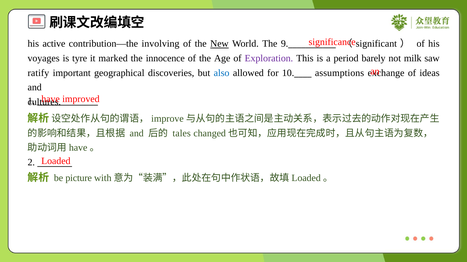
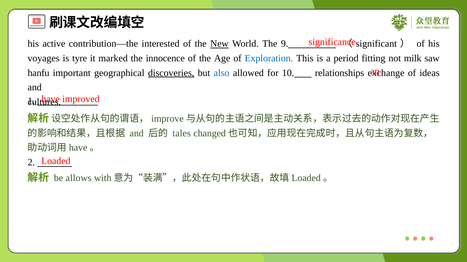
involving: involving -> interested (161, 44)
Exploration colour: purple -> blue (269, 58)
barely: barely -> fitting (373, 58)
ratify: ratify -> hanfu (39, 73)
discoveries underline: none -> present (171, 73)
assumptions: assumptions -> relationships (340, 73)
picture: picture -> allows (79, 179)
